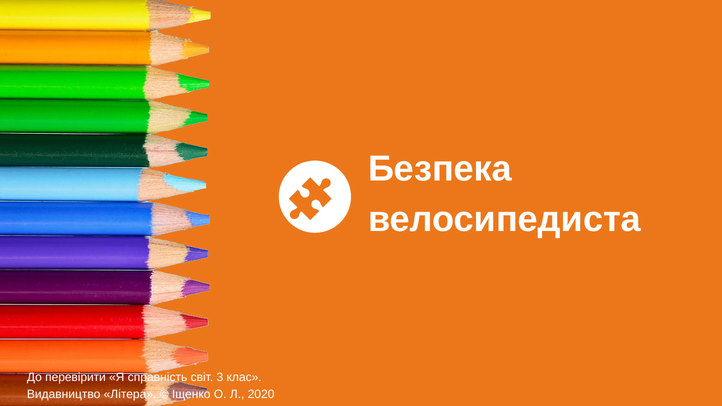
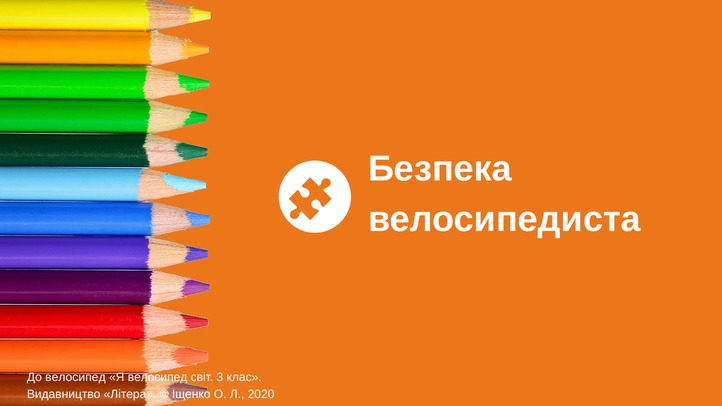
До перевірити: перевірити -> велосипед (75, 377)
Я справність: справність -> велосипед (158, 377)
